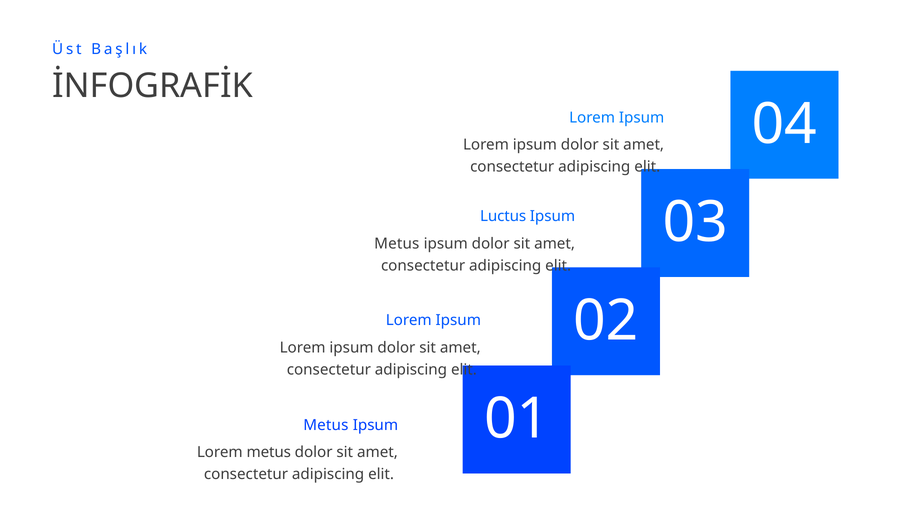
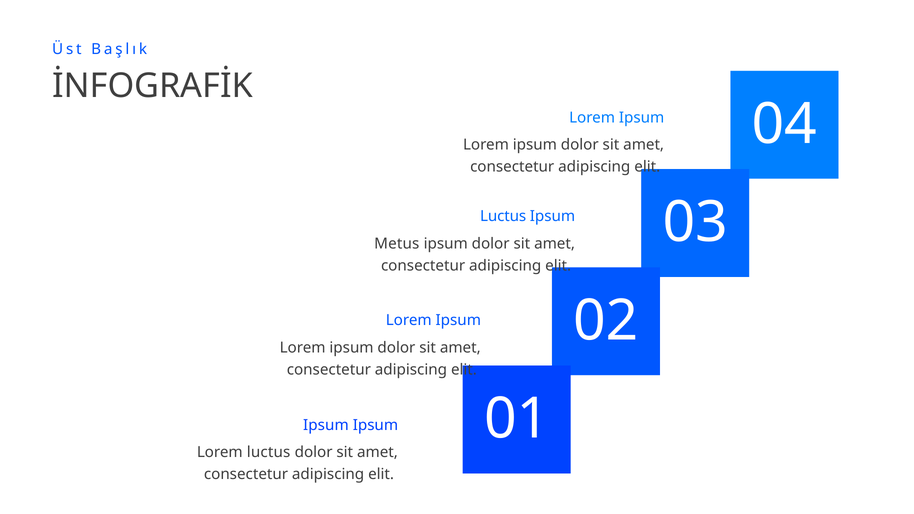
Metus: Metus -> Ipsum (326, 425)
Lorem metus: metus -> luctus (269, 453)
